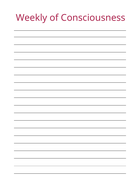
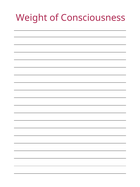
Weekly: Weekly -> Weight (31, 18)
